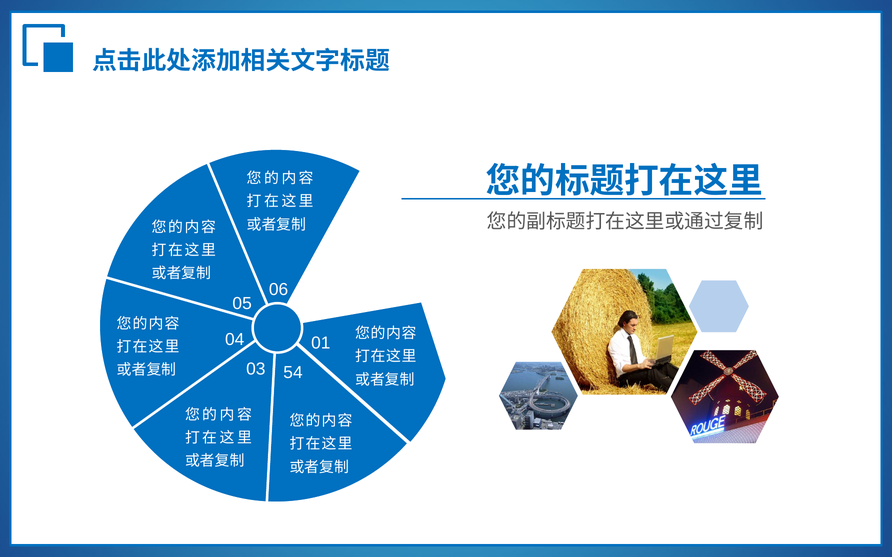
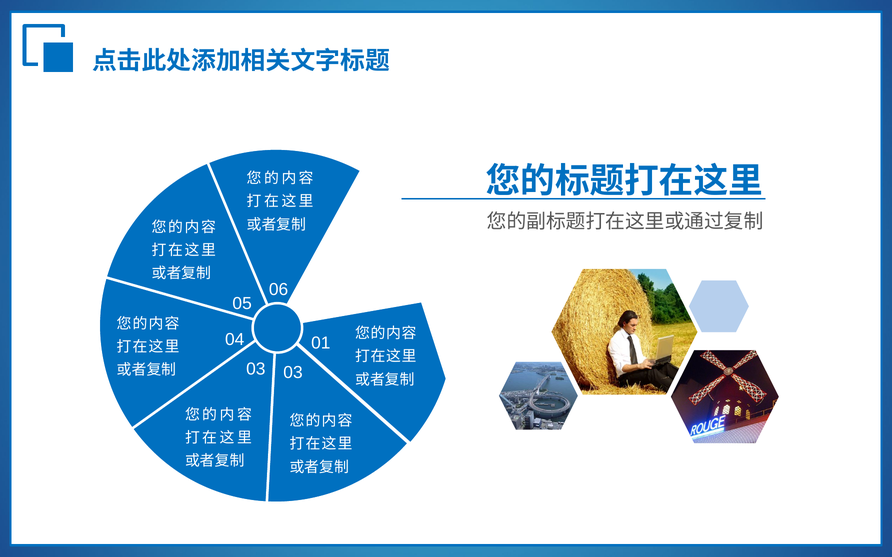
03 54: 54 -> 03 (293, 373)
